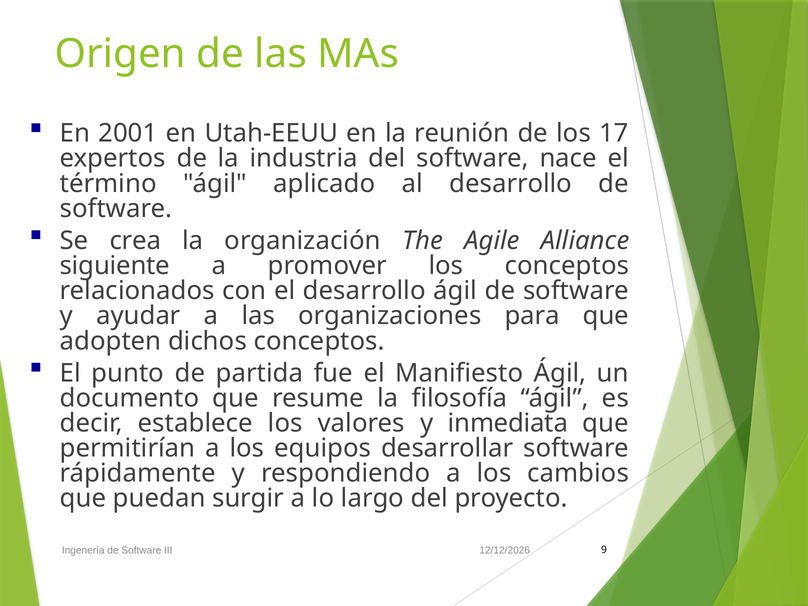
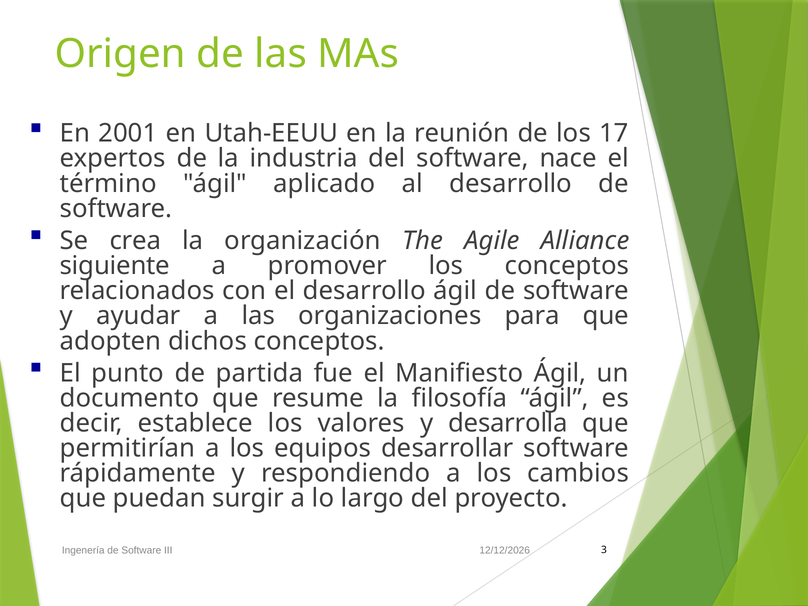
inmediata: inmediata -> desarrolla (508, 423)
9: 9 -> 3 (604, 550)
